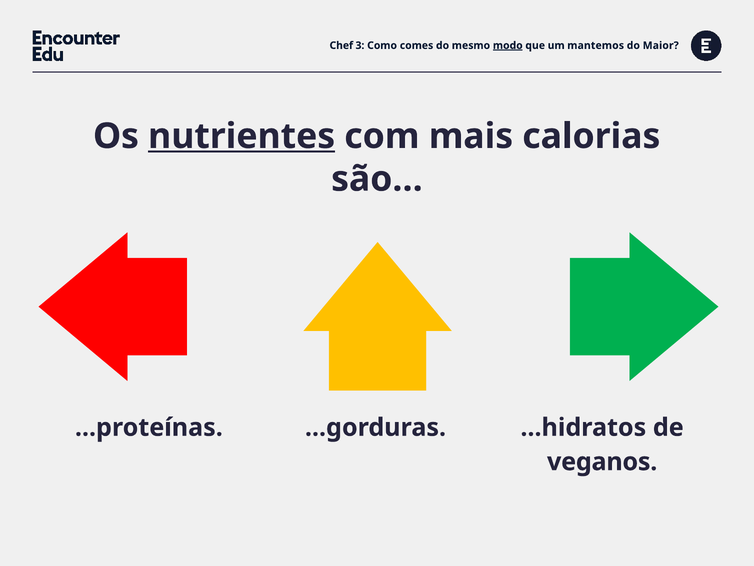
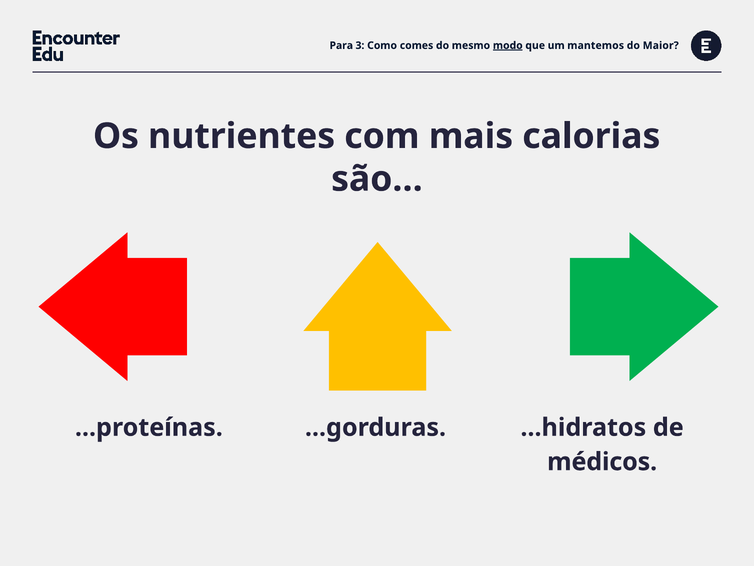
Chef: Chef -> Para (341, 45)
nutrientes underline: present -> none (242, 136)
veganos: veganos -> médicos (602, 461)
